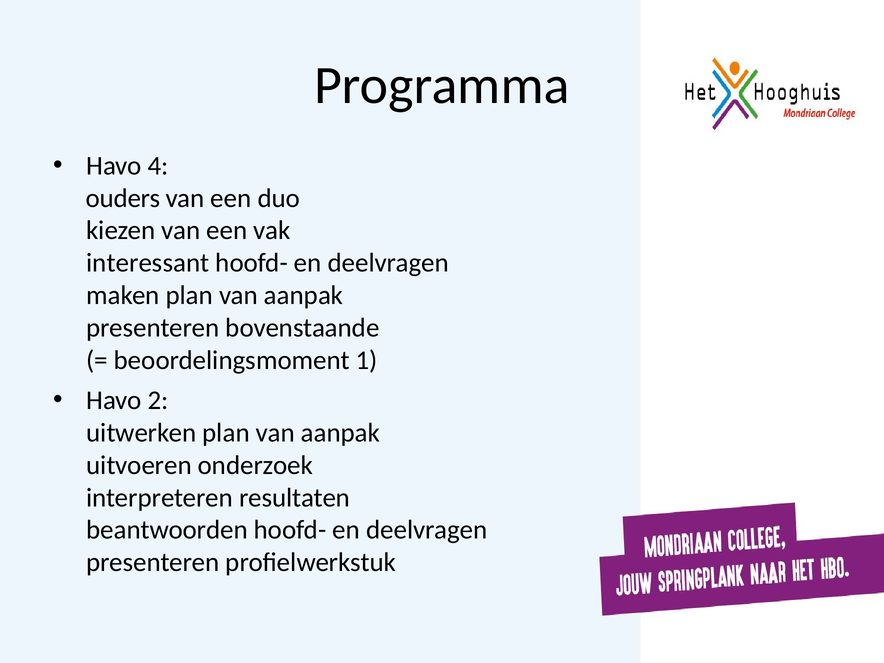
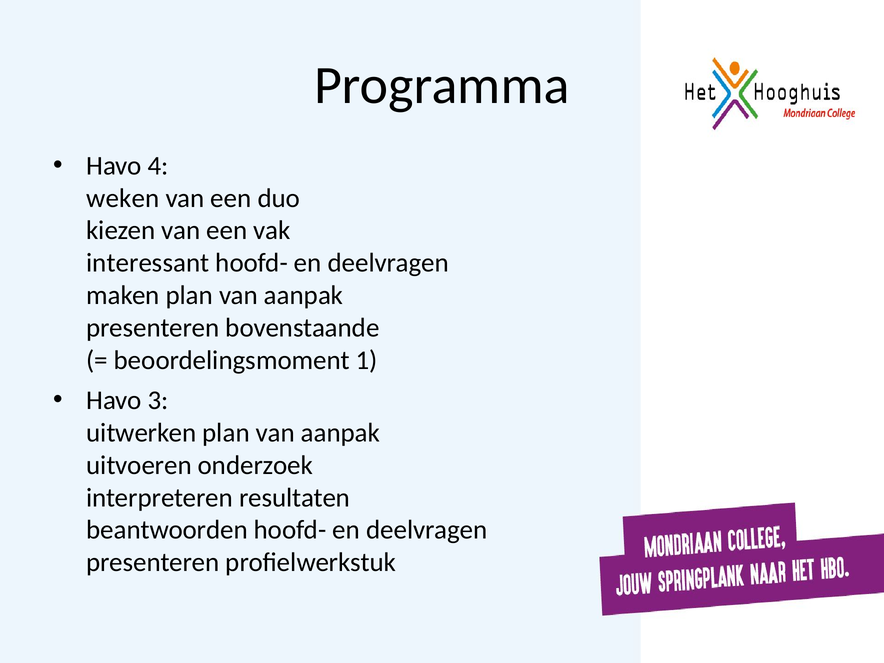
ouders: ouders -> weken (123, 198)
2: 2 -> 3 (158, 400)
